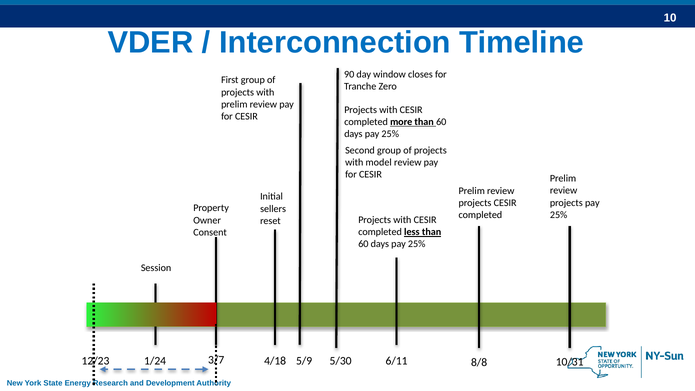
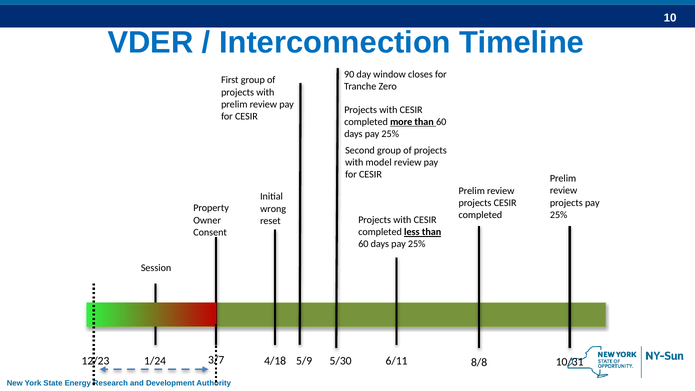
sellers: sellers -> wrong (273, 209)
